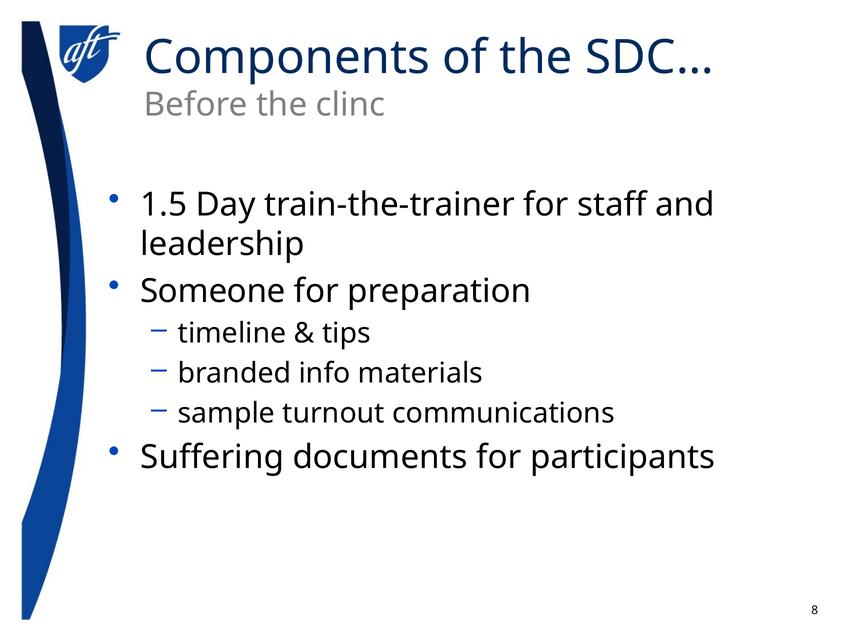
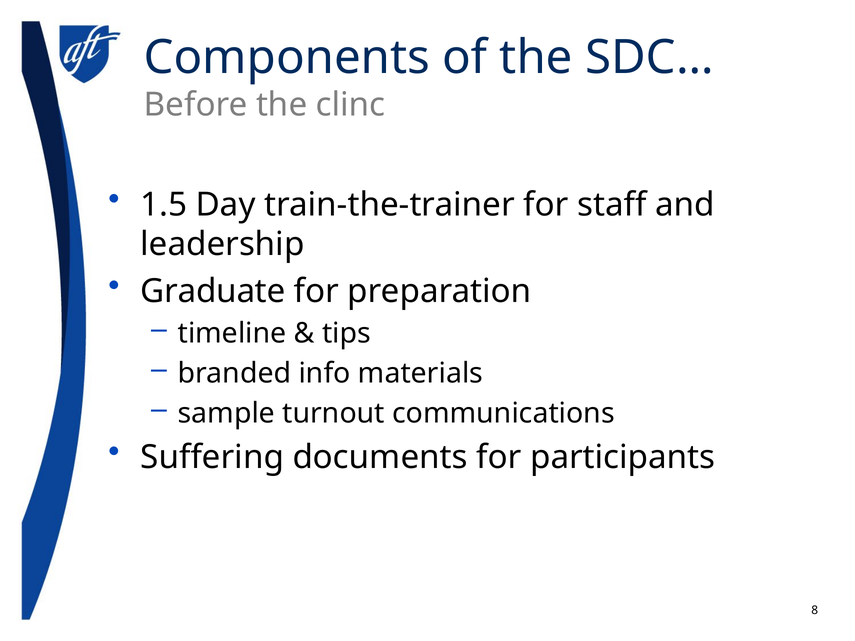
Someone: Someone -> Graduate (213, 291)
